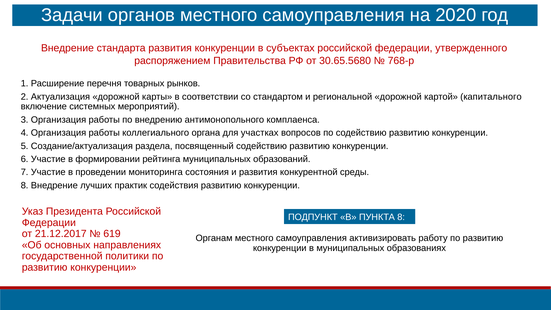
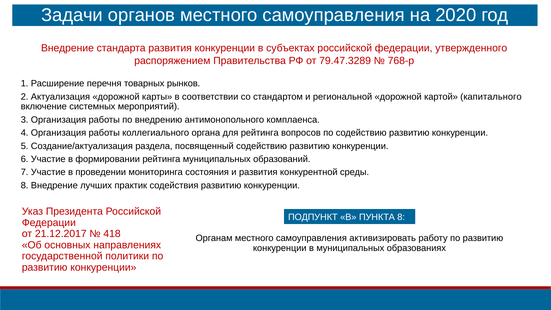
30.65.5680: 30.65.5680 -> 79.47.3289 (345, 61)
для участках: участках -> рейтинга (260, 133)
619: 619 -> 418 (112, 234)
